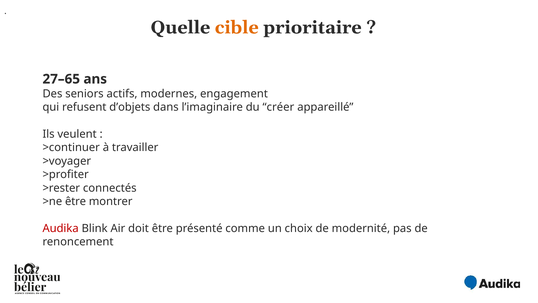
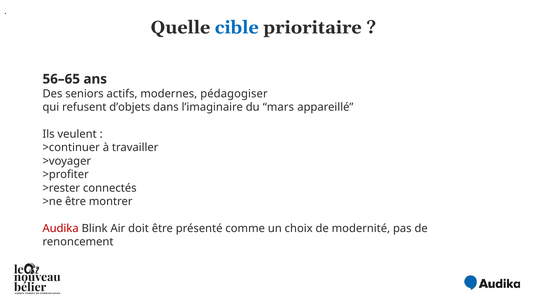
cible colour: orange -> blue (237, 27)
27–65: 27–65 -> 56–65 (61, 79)
engagement: engagement -> pédagogiser (234, 94)
créer: créer -> mars (278, 107)
